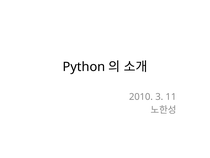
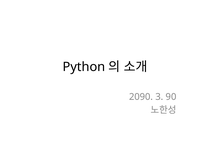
2010: 2010 -> 2090 (141, 97)
11: 11 -> 90 (171, 97)
